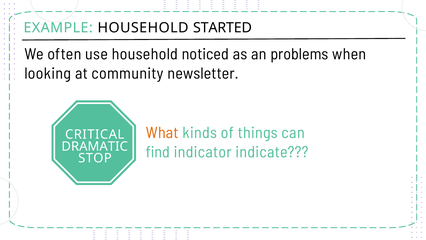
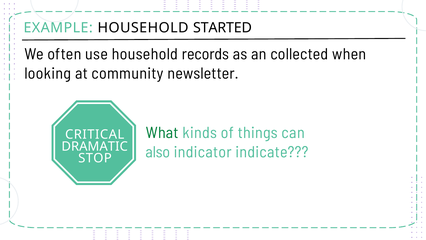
noticed: noticed -> records (205, 54)
problems: problems -> collected (299, 54)
What colour: orange -> green (162, 133)
find: find -> also (158, 152)
